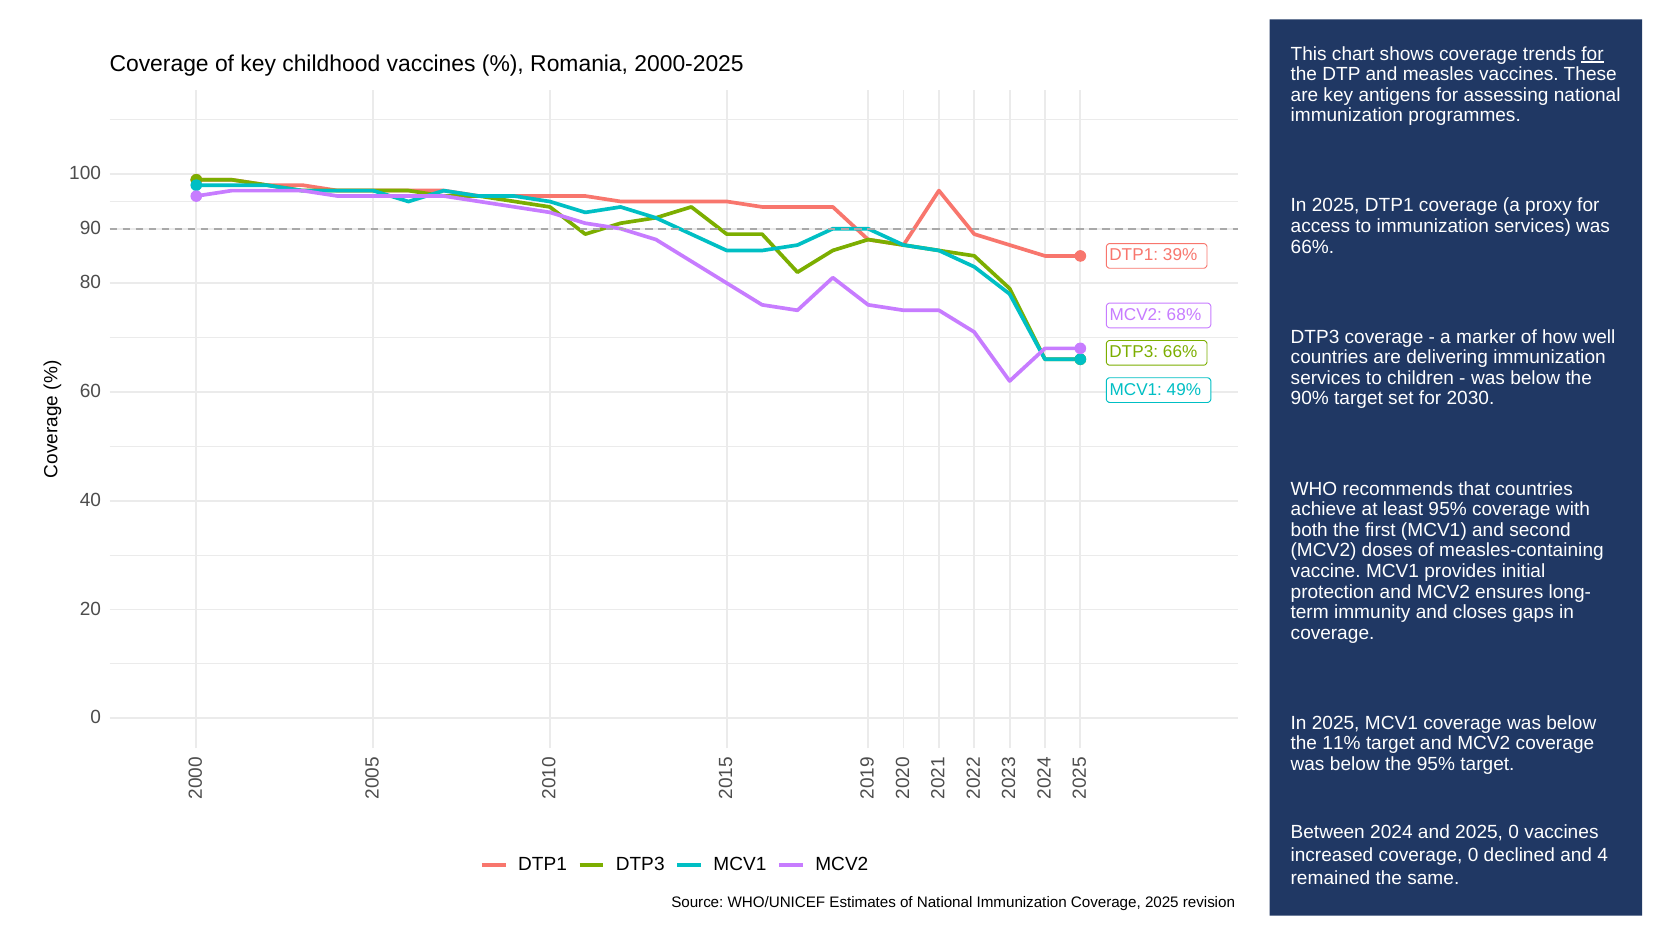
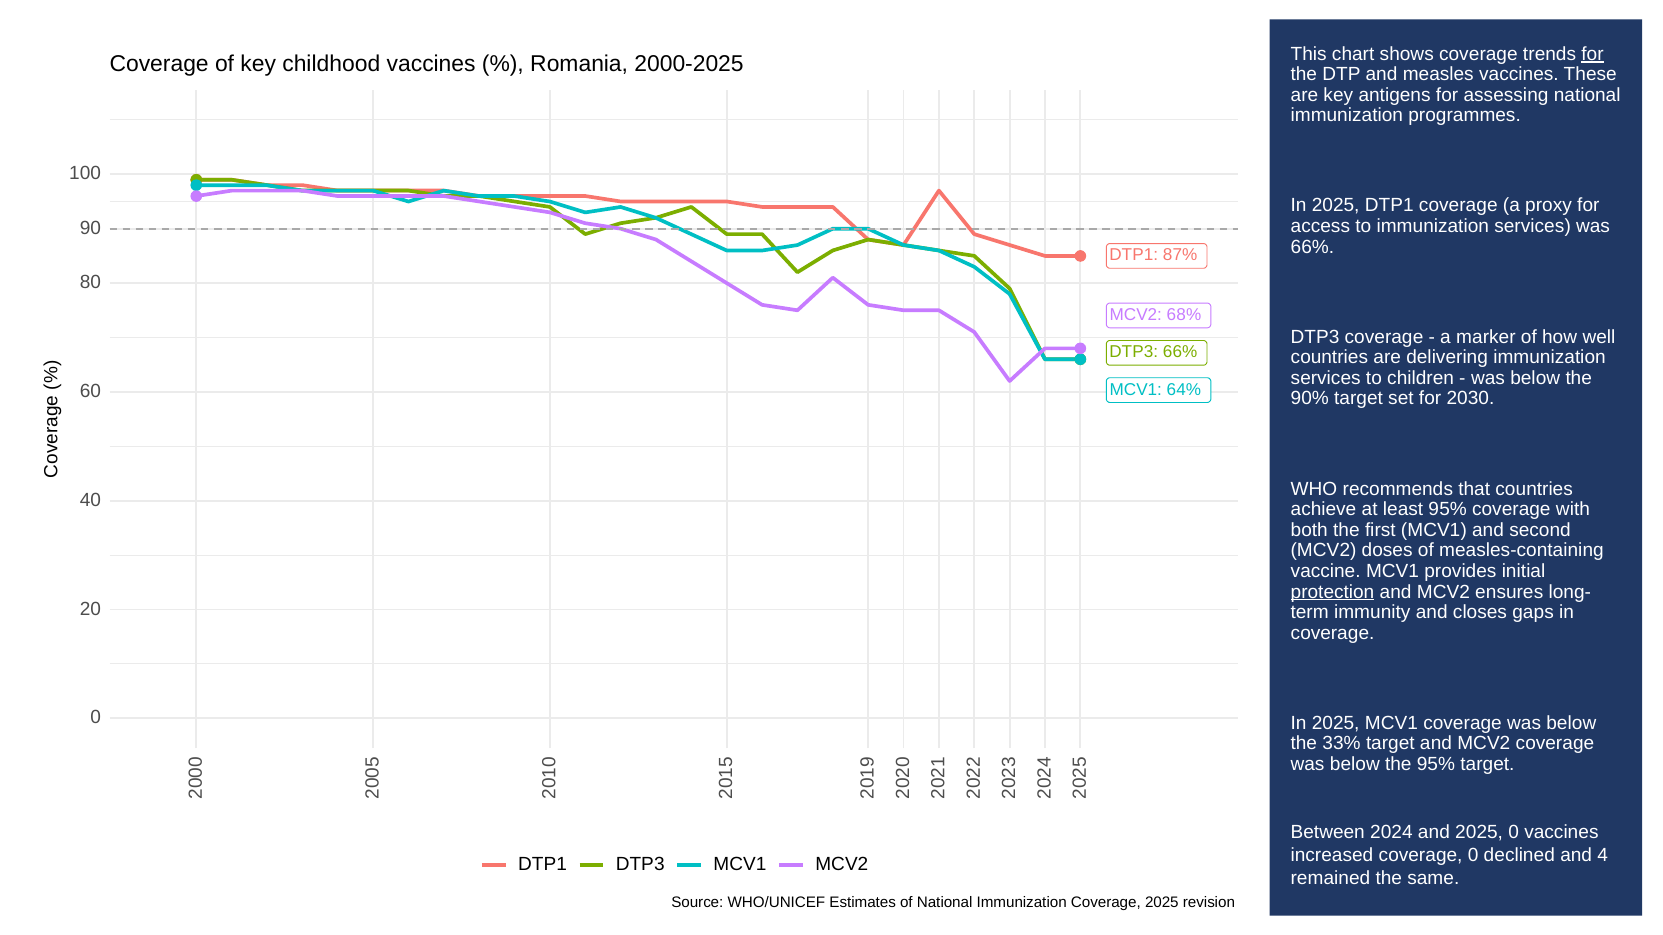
39%: 39% -> 87% (1180, 255)
49%: 49% -> 64% (1184, 390)
protection underline: none -> present (1333, 592)
11%: 11% -> 33% (1342, 744)
